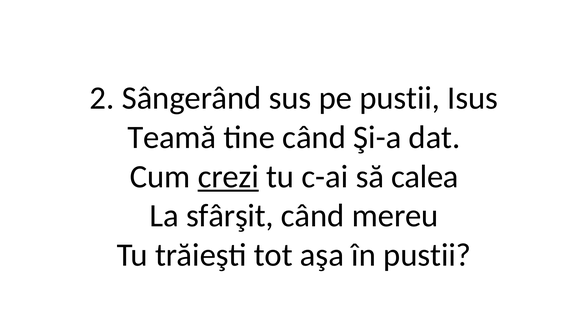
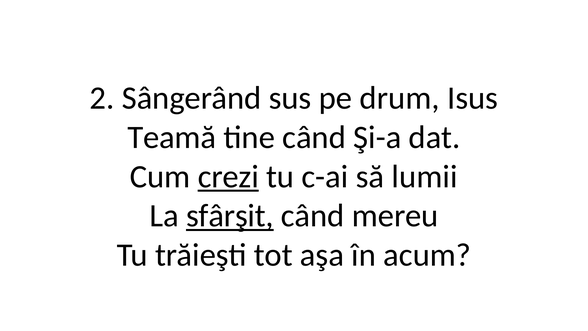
pe pustii: pustii -> drum (400, 98)
calea: calea -> lumii (425, 176)
sfârşit underline: none -> present (230, 216)
în pustii: pustii -> acum (427, 255)
